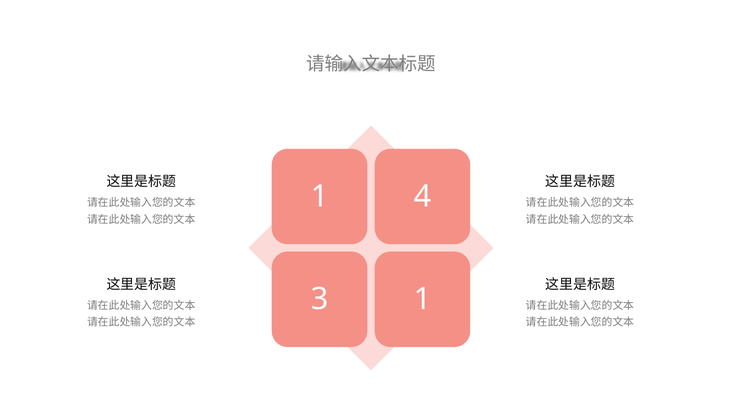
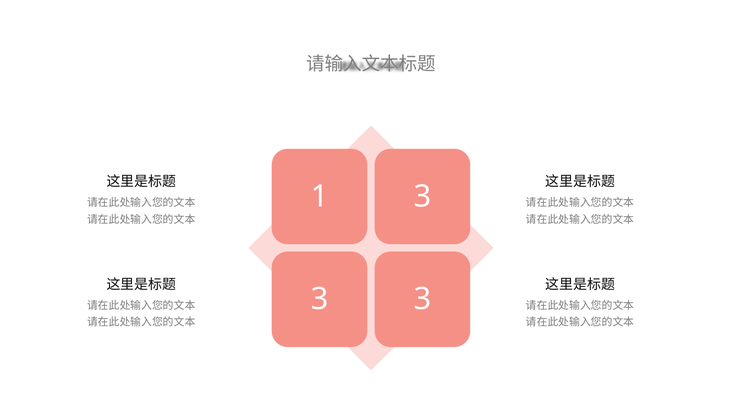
1 4: 4 -> 3 (422, 197)
1: 1 -> 3 (422, 299)
